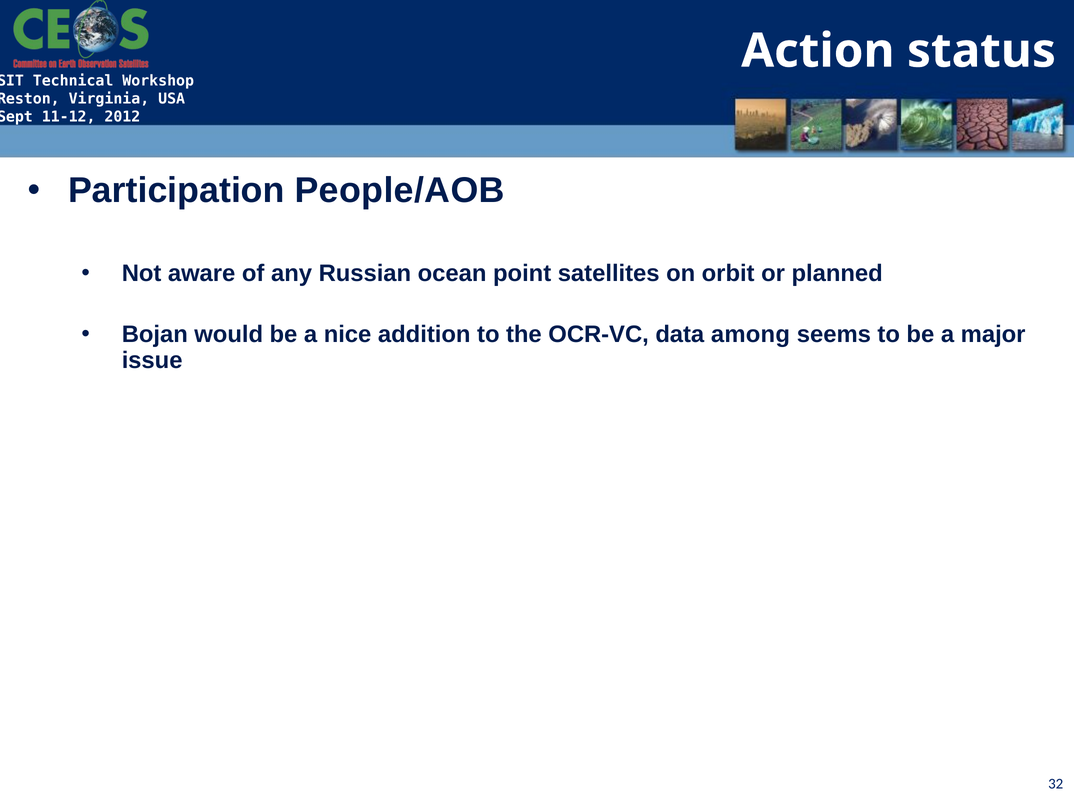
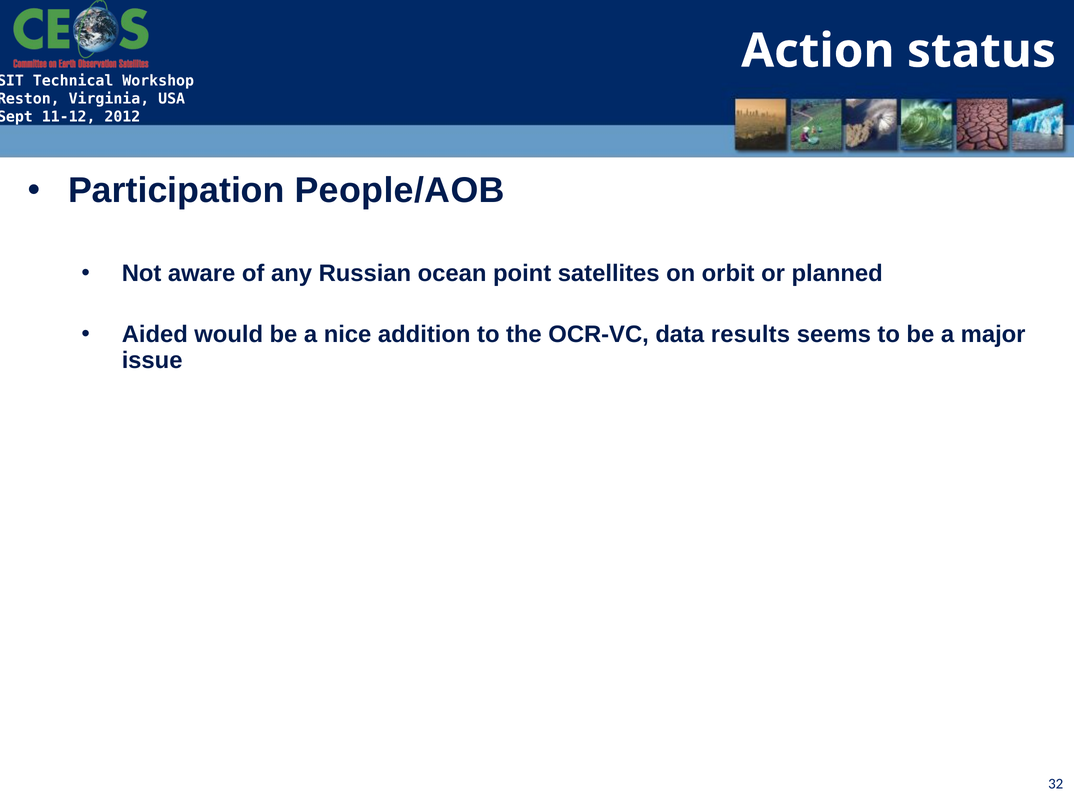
Bojan: Bojan -> Aided (155, 335)
among: among -> results (750, 335)
